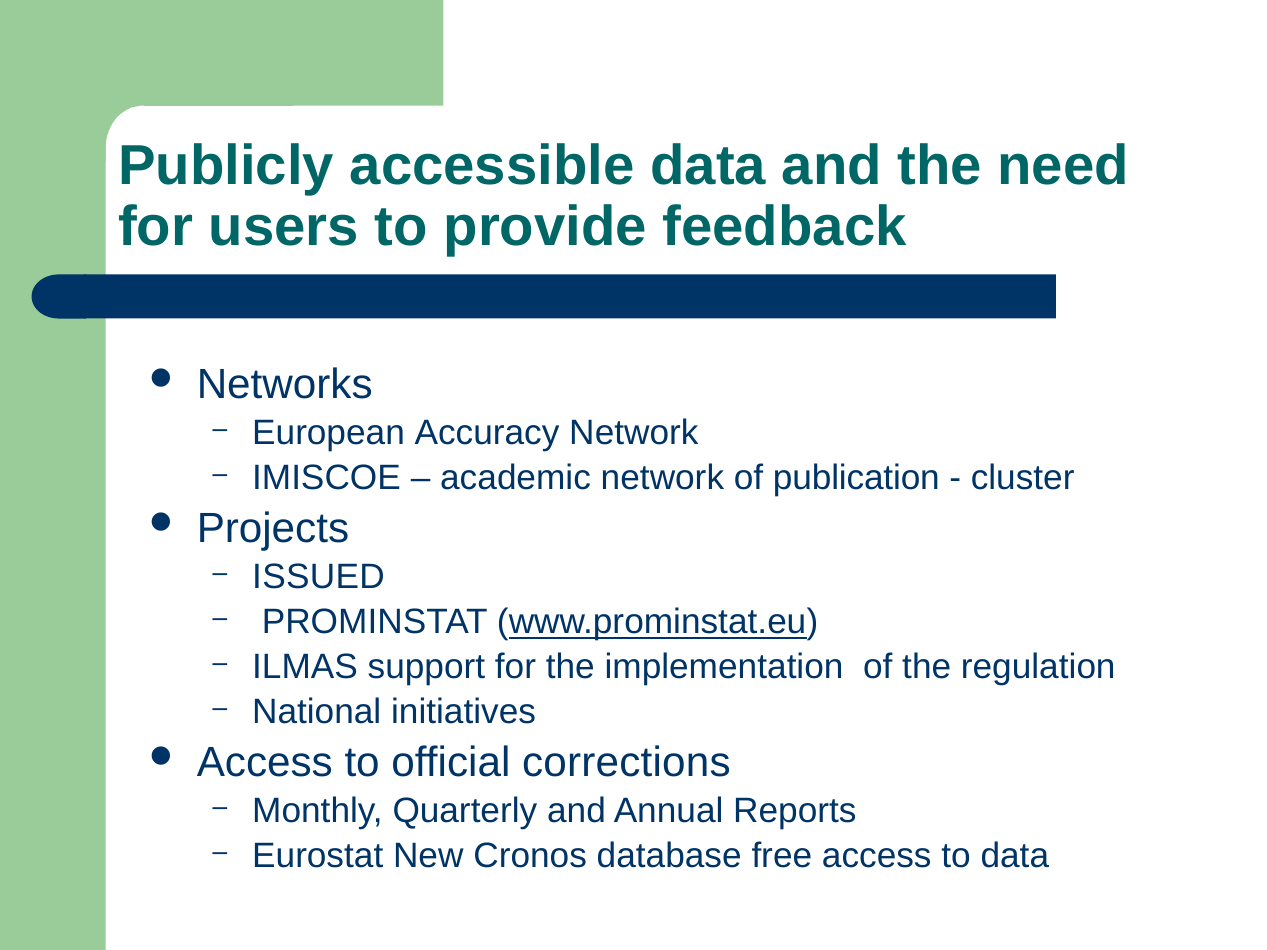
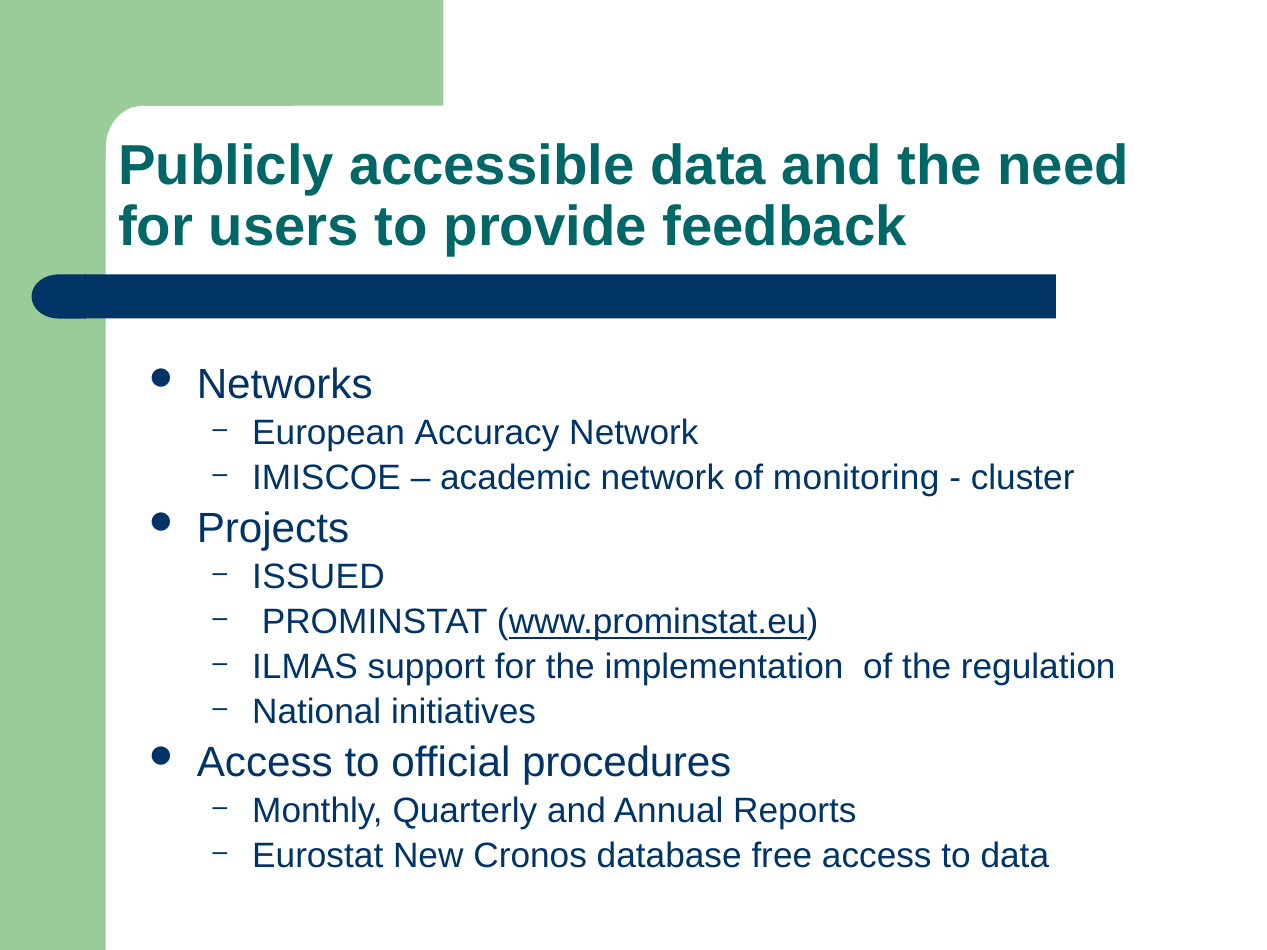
publication: publication -> monitoring (856, 478)
corrections: corrections -> procedures (627, 763)
